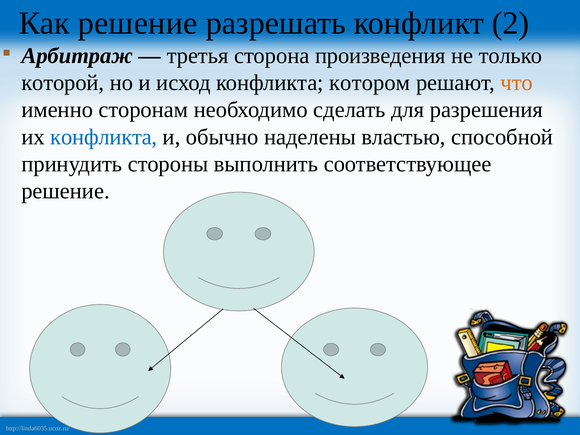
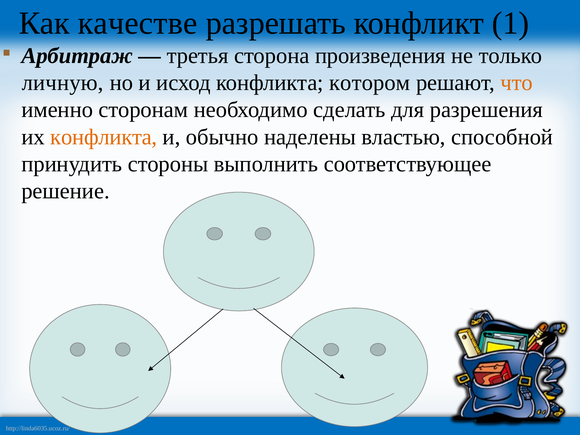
Как решение: решение -> качестве (138, 23)
2: 2 -> 1 (511, 23)
которой: которой -> личную (63, 83)
конфликта colour: blue -> orange (104, 137)
